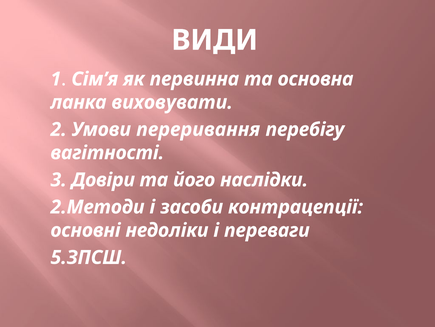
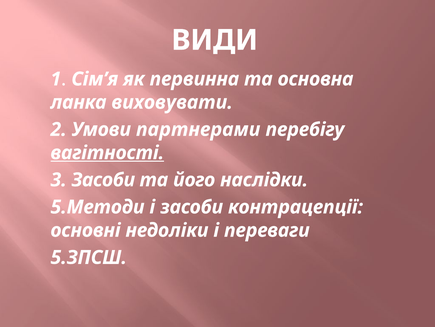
переривання: переривання -> партнерами (198, 129)
вагітності underline: none -> present (107, 152)
3 Довіри: Довіри -> Засоби (103, 180)
2.Методи: 2.Методи -> 5.Методи (98, 207)
